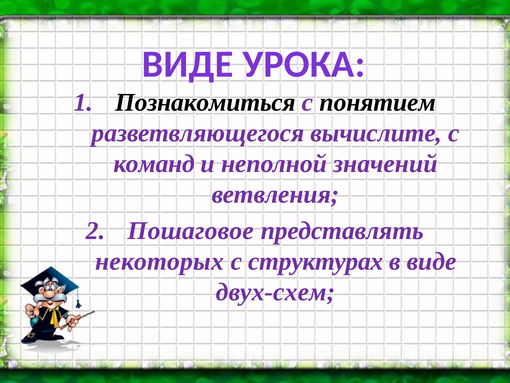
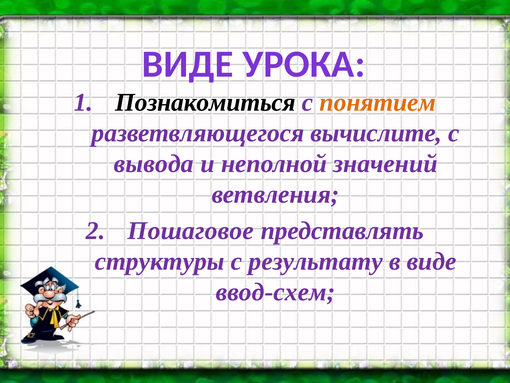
понятием colour: black -> orange (378, 102)
команд: команд -> вывода (154, 164)
некоторых: некоторых -> структуры (160, 261)
структурах: структурах -> результату (316, 261)
двух-схем: двух-схем -> ввод-схем (276, 292)
